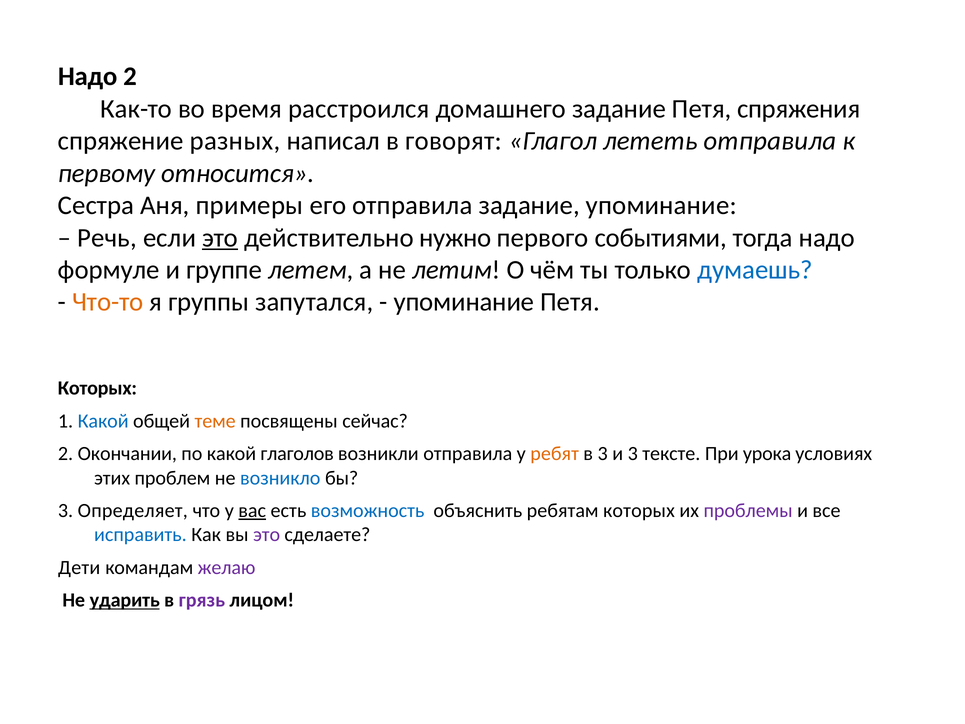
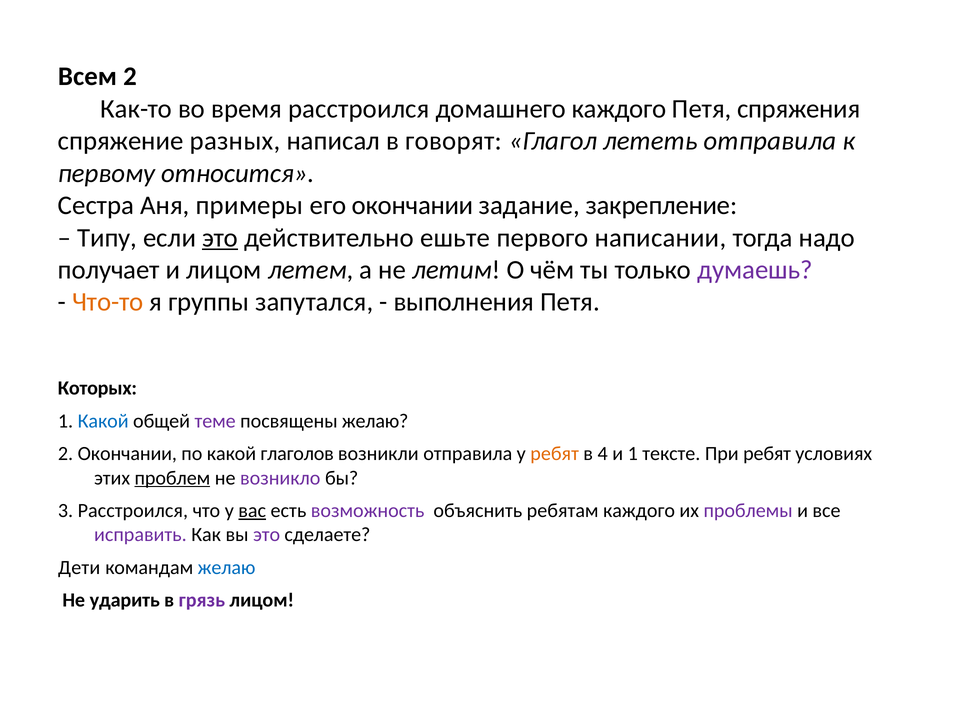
Надо: Надо -> Всем (87, 76)
домашнего задание: задание -> каждого (619, 109)
его отправила: отправила -> окончании (413, 205)
задание упоминание: упоминание -> закрепление (662, 205)
Речь: Речь -> Типу (107, 238)
нужно: нужно -> ешьте (455, 238)
событиями: событиями -> написании (660, 238)
формуле: формуле -> получает (109, 270)
и группе: группе -> лицом (224, 270)
думаешь colour: blue -> purple (755, 270)
упоминание: упоминание -> выполнения (464, 302)
теме colour: orange -> purple (215, 421)
посвящены сейчас: сейчас -> желаю (375, 421)
в 3: 3 -> 4 (603, 454)
и 3: 3 -> 1 (633, 454)
При урока: урока -> ребят (767, 454)
проблем underline: none -> present (172, 478)
возникло colour: blue -> purple (280, 478)
3 Определяет: Определяет -> Расстроился (133, 510)
возможность colour: blue -> purple (368, 510)
ребятам которых: которых -> каждого (639, 510)
исправить colour: blue -> purple (140, 535)
желаю colour: purple -> blue (227, 567)
ударить underline: present -> none (125, 600)
